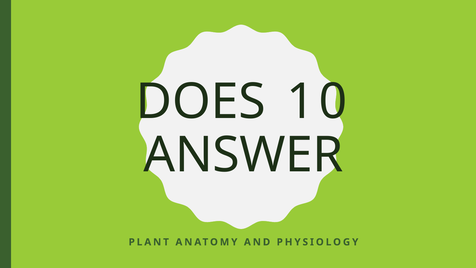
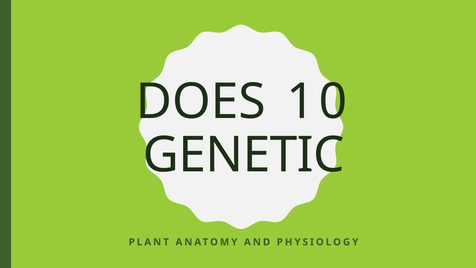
ANSWER: ANSWER -> GENETIC (244, 155)
